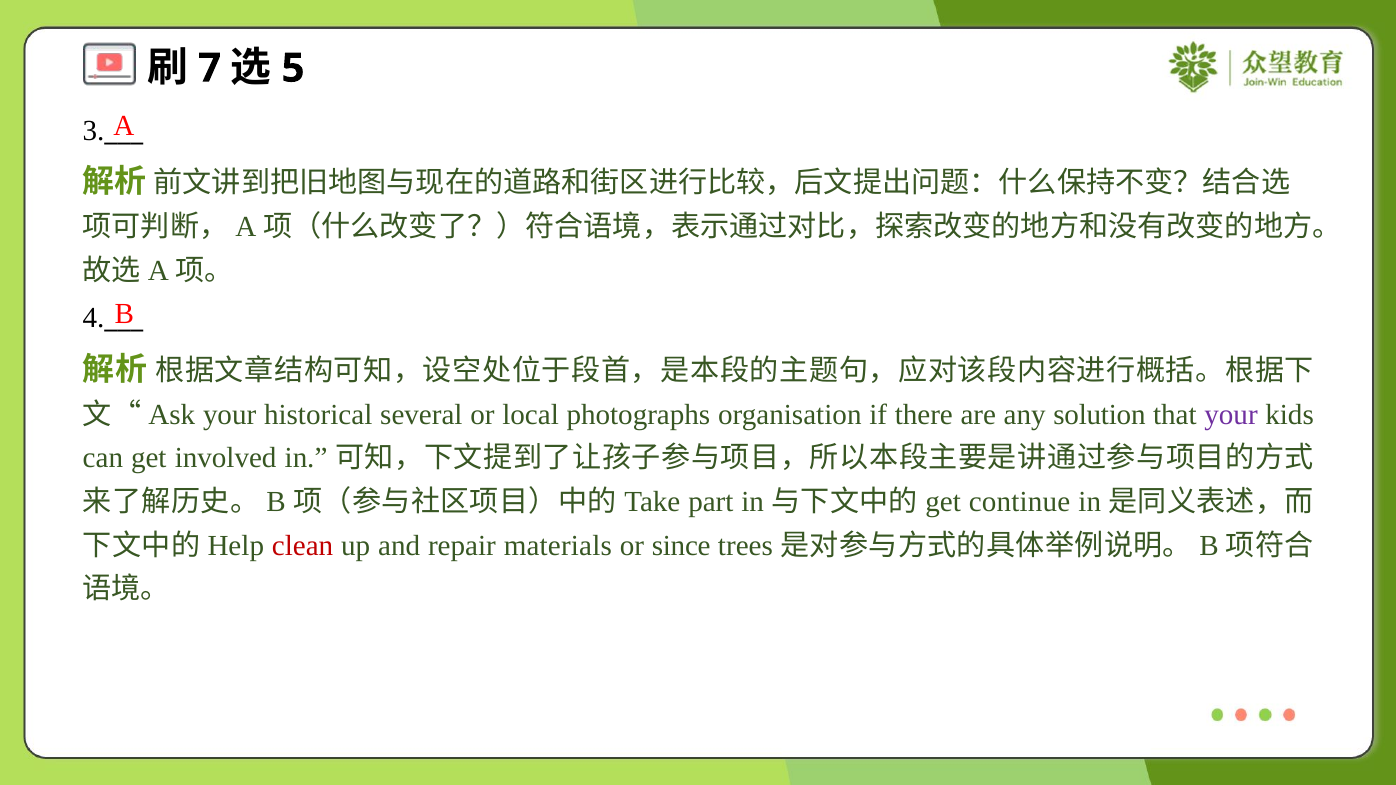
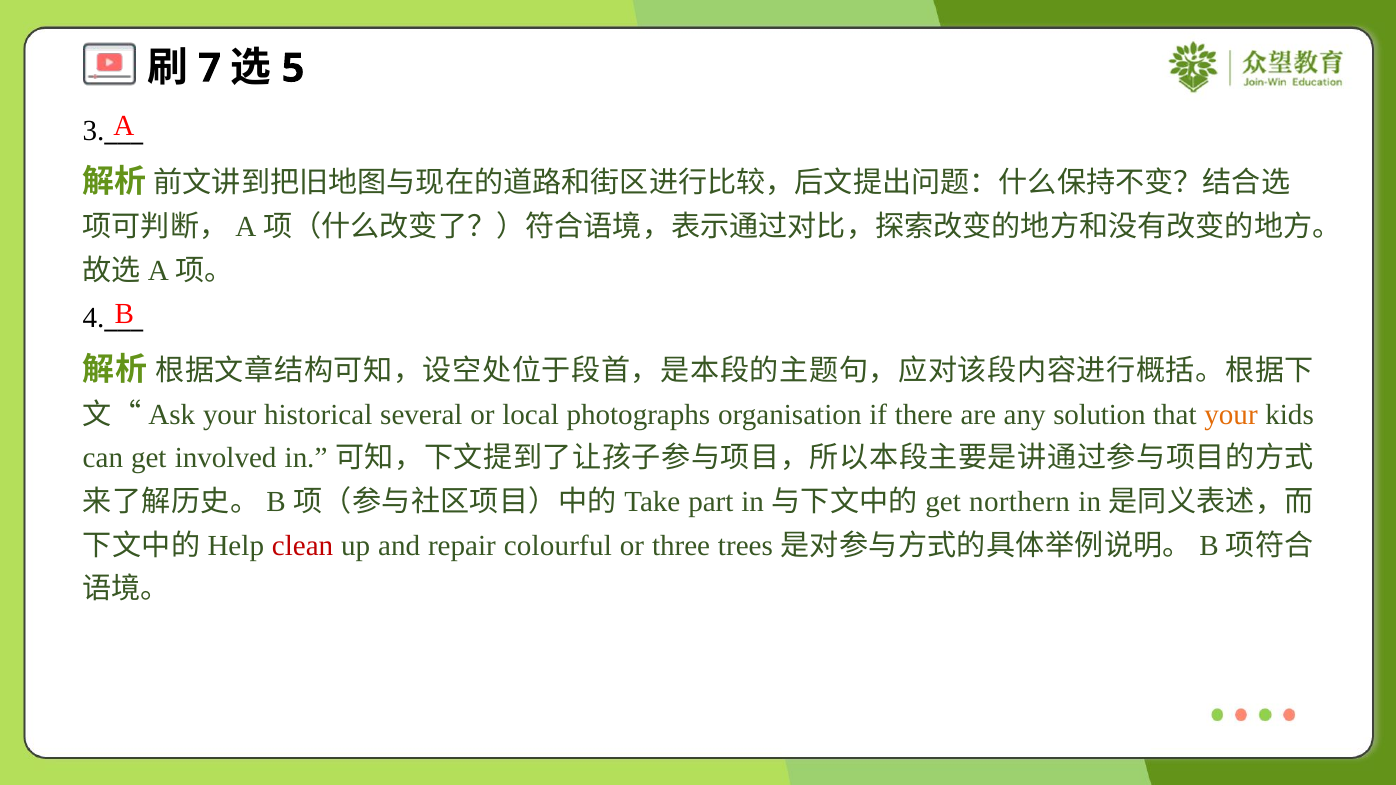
your colour: purple -> orange (1231, 415)
continue: continue -> northern (1020, 502)
materials: materials -> colourful (558, 546)
since: since -> three (681, 546)
